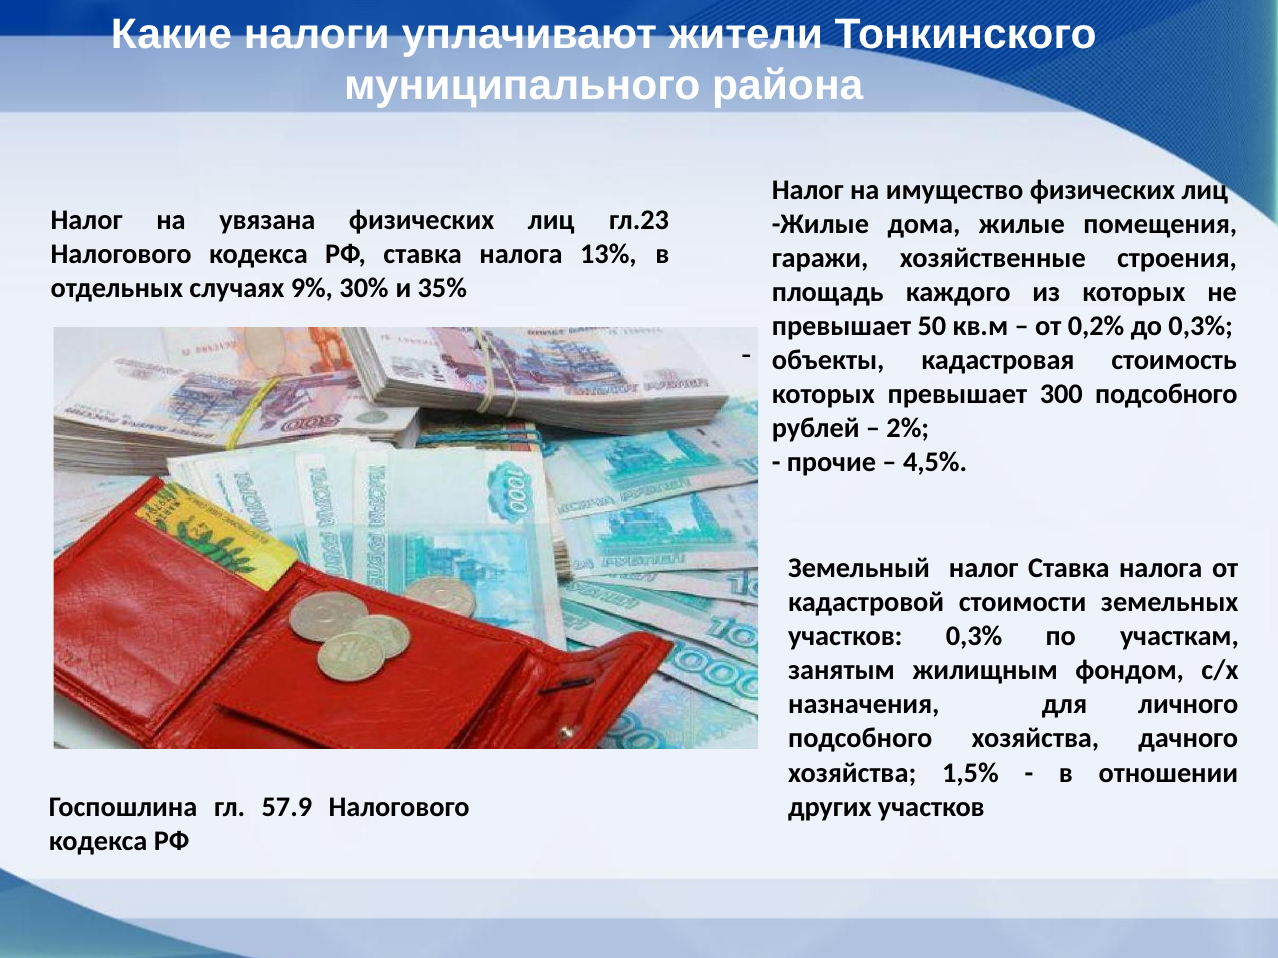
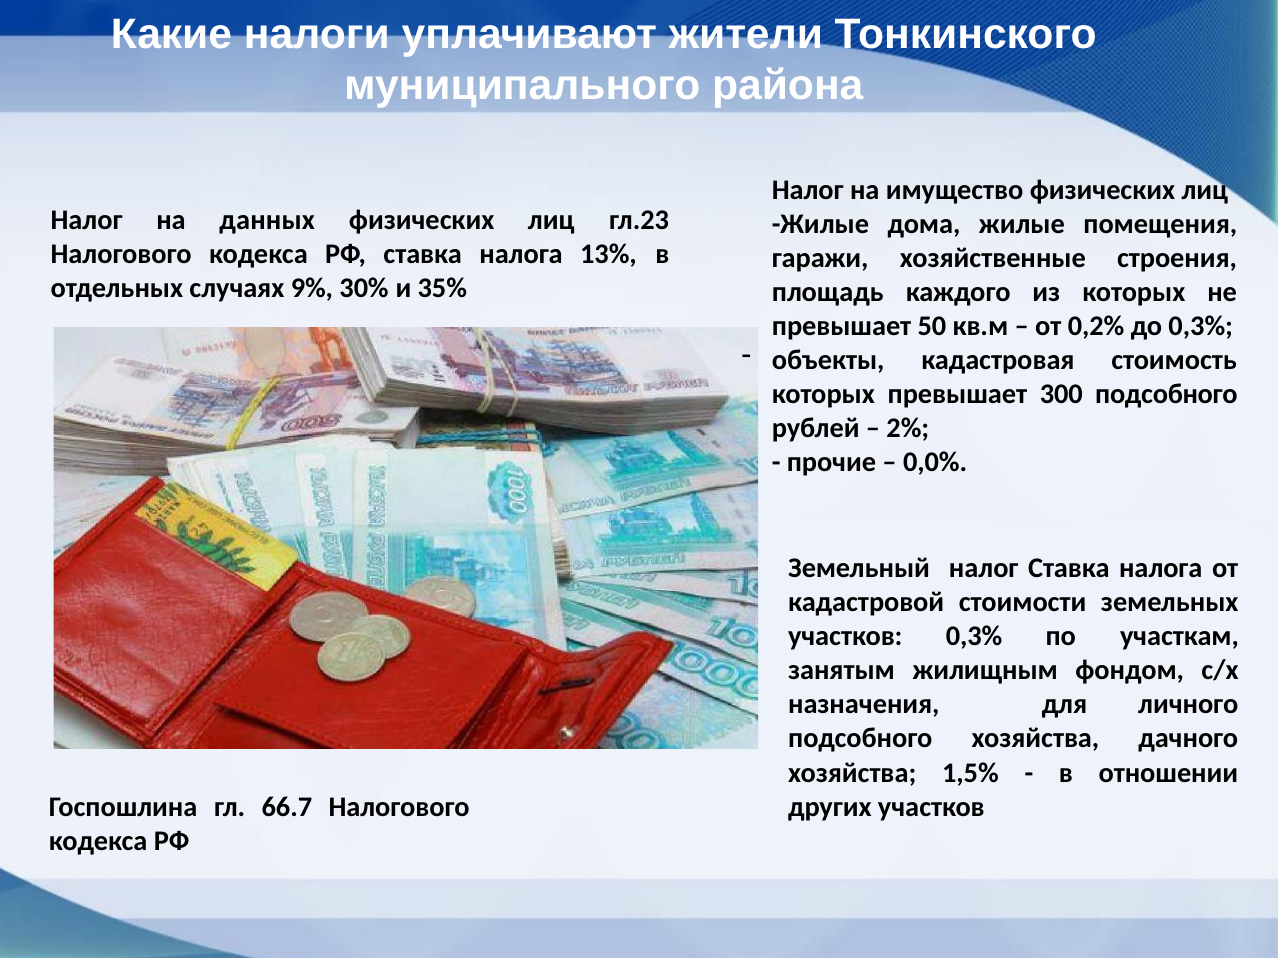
увязана: увязана -> данных (267, 220)
4,5%: 4,5% -> 0,0% (935, 463)
57.9: 57.9 -> 66.7 (287, 808)
